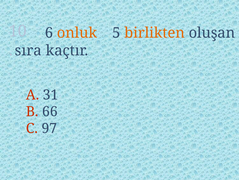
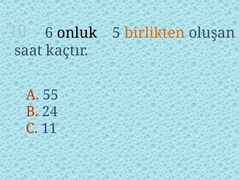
onluk colour: orange -> black (77, 33)
sıra: sıra -> saat (28, 50)
31: 31 -> 55 (51, 94)
66: 66 -> 24 (50, 111)
97: 97 -> 11 (49, 128)
